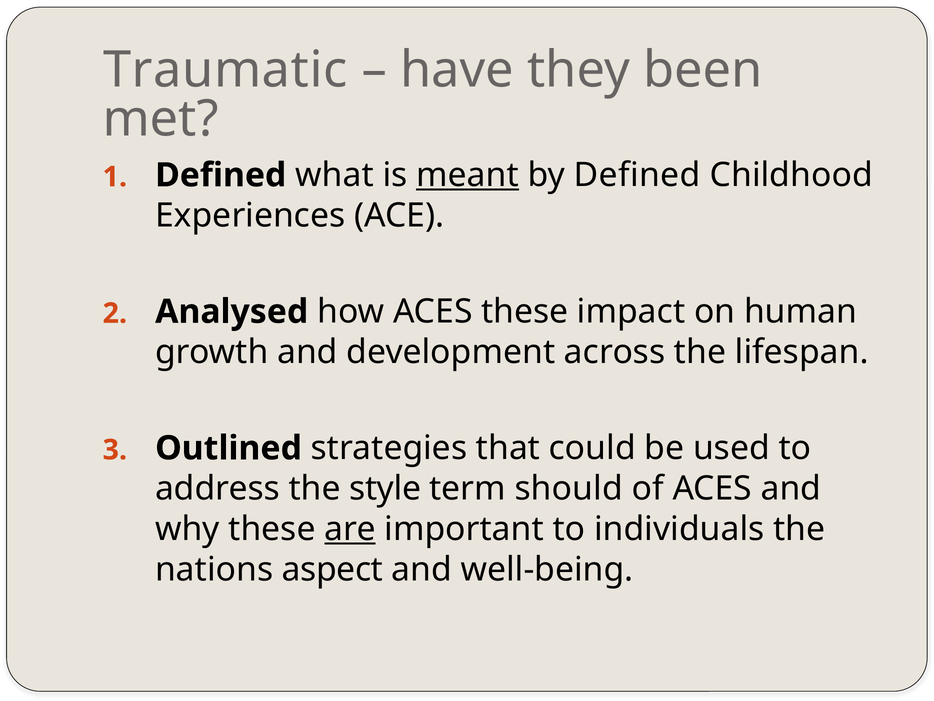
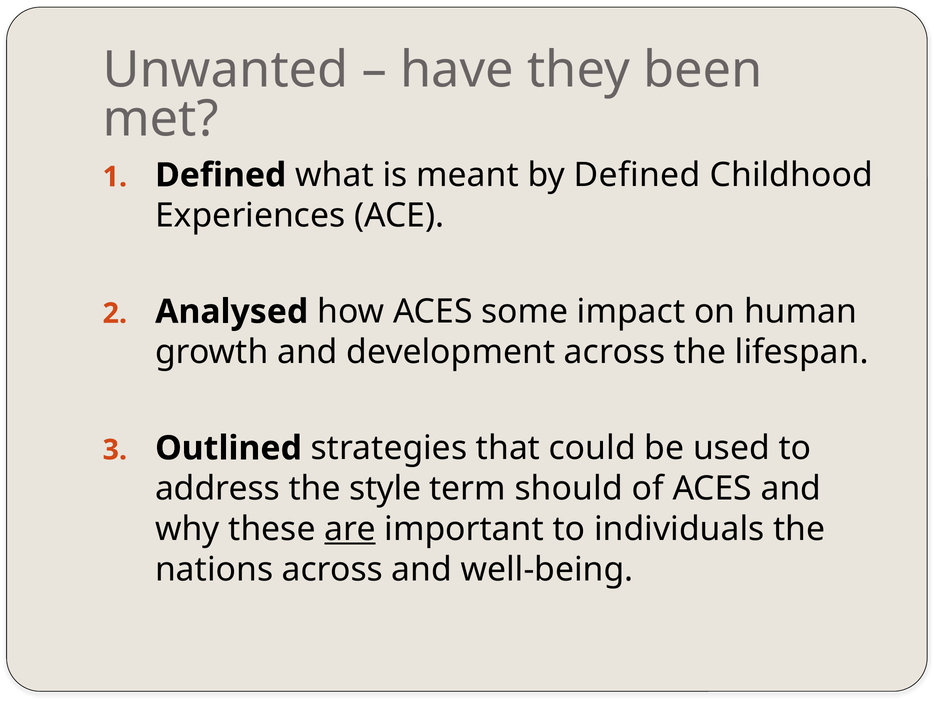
Traumatic: Traumatic -> Unwanted (226, 70)
meant underline: present -> none (467, 175)
ACES these: these -> some (525, 312)
nations aspect: aspect -> across (332, 569)
